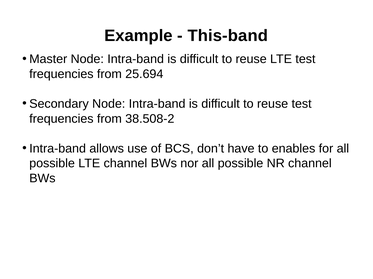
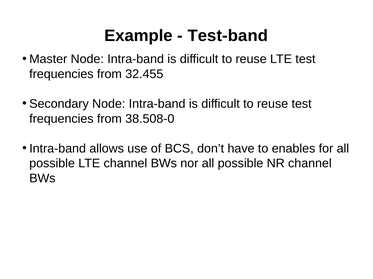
This-band: This-band -> Test-band (228, 36)
25.694: 25.694 -> 32.455 (144, 74)
38.508-2: 38.508-2 -> 38.508-0 (150, 119)
